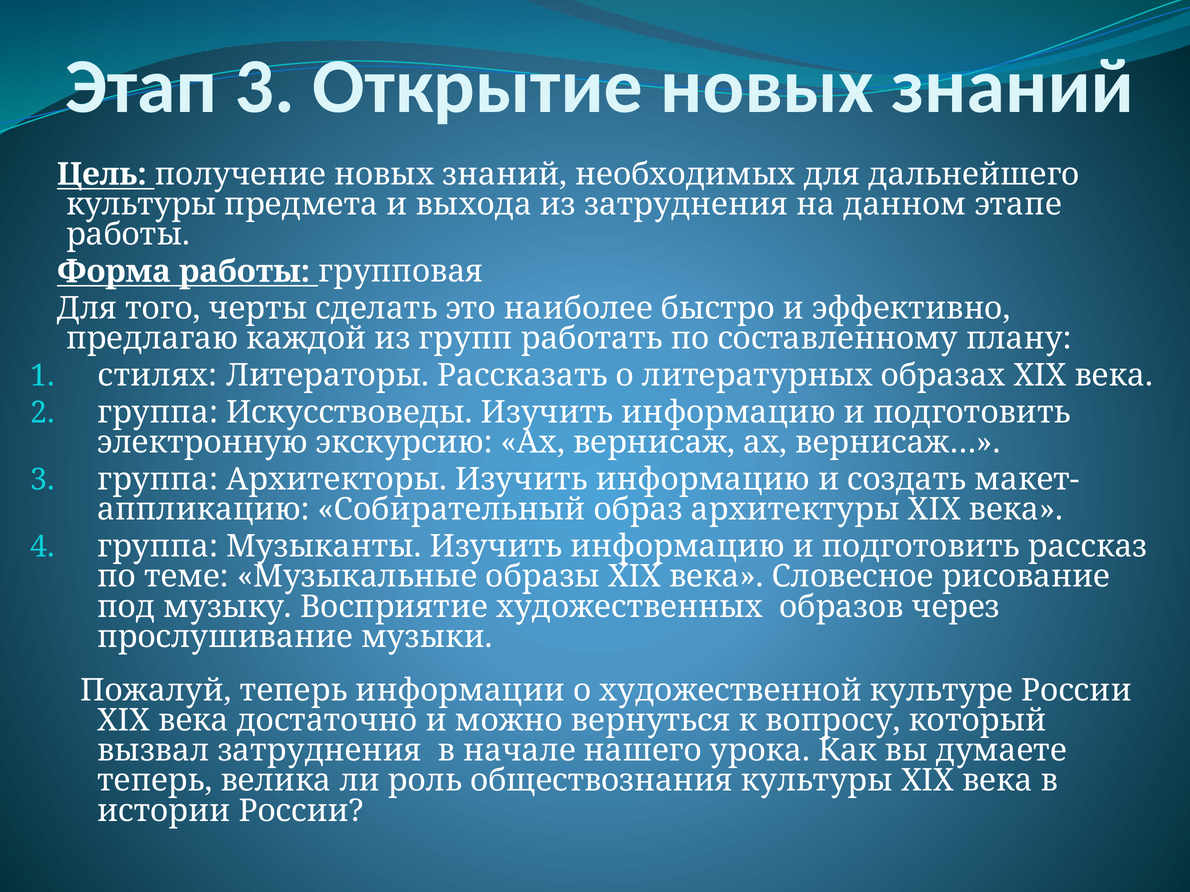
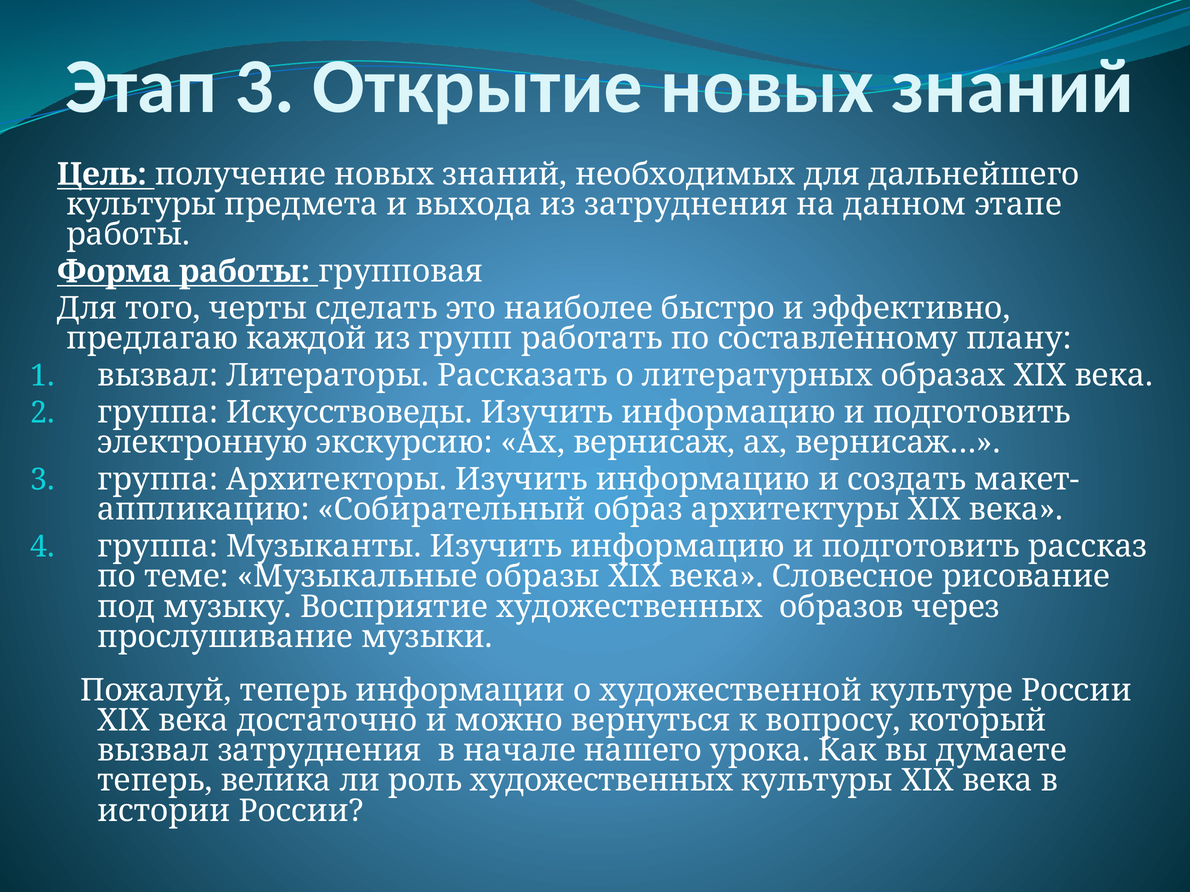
стилях: стилях -> вызвал (158, 376)
роль обществознания: обществознания -> художественных (601, 781)
